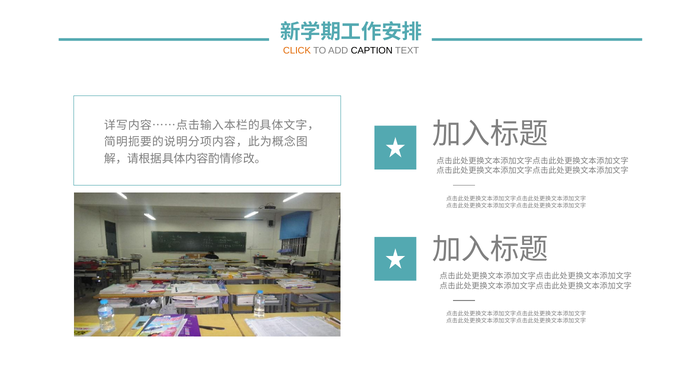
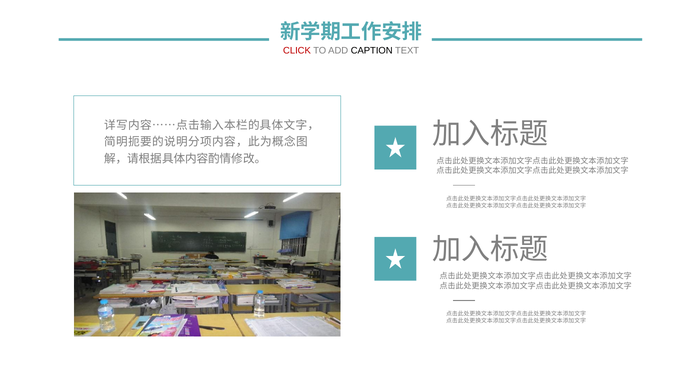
CLICK colour: orange -> red (297, 51)
